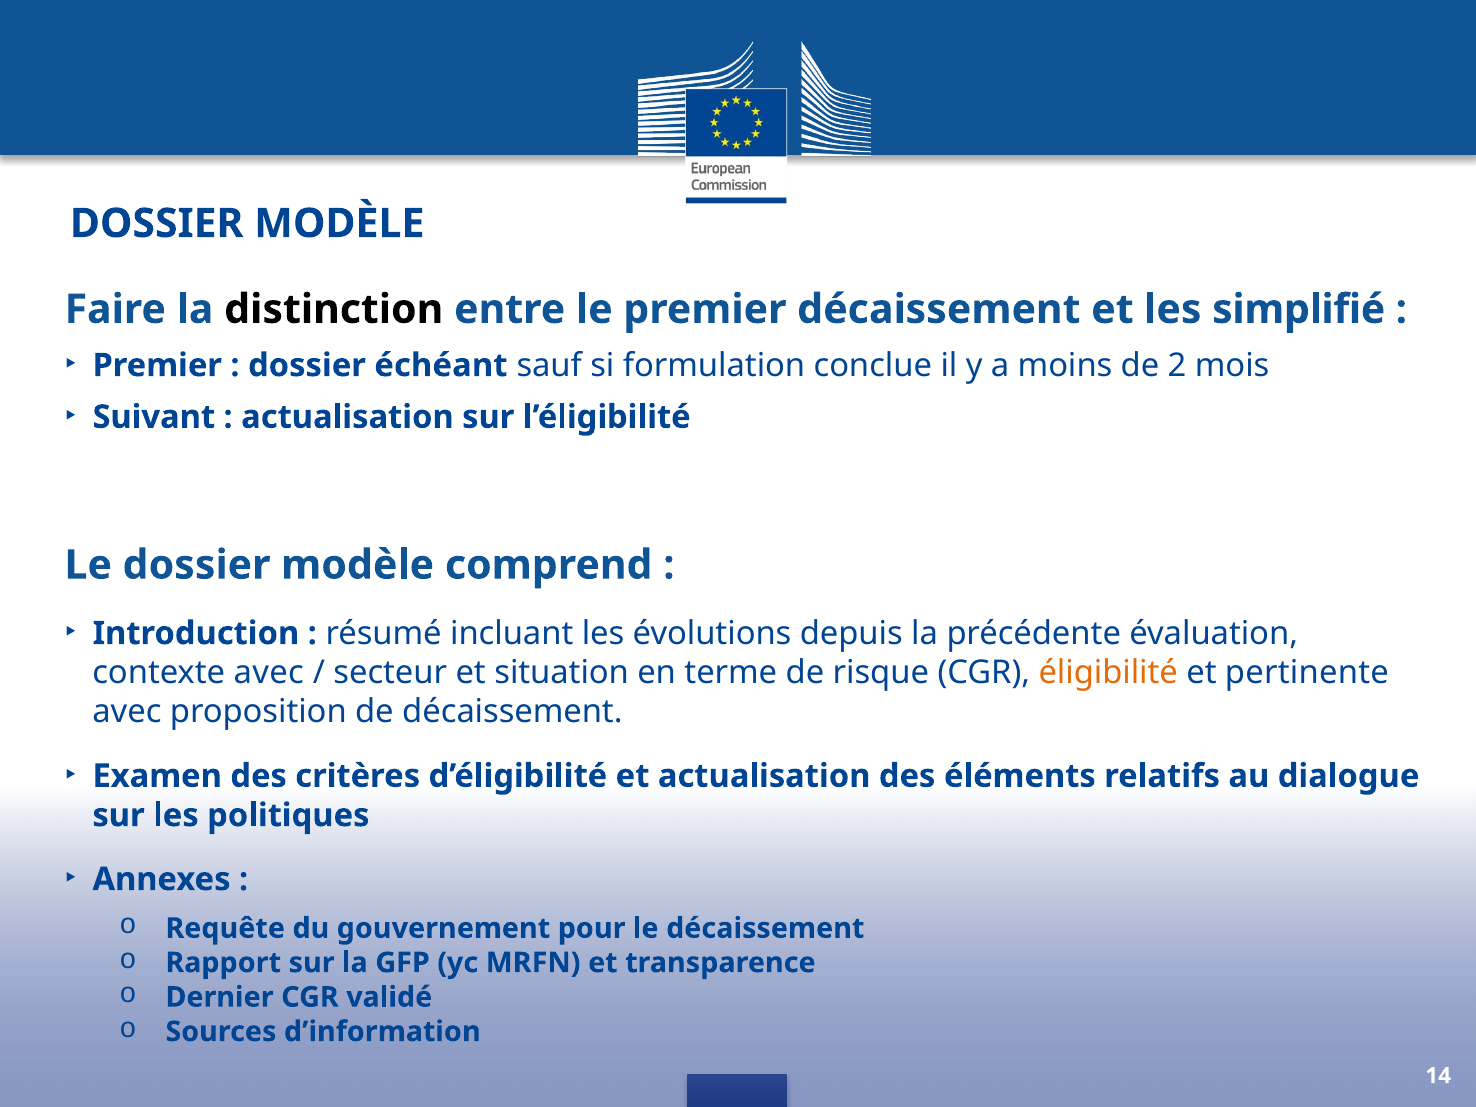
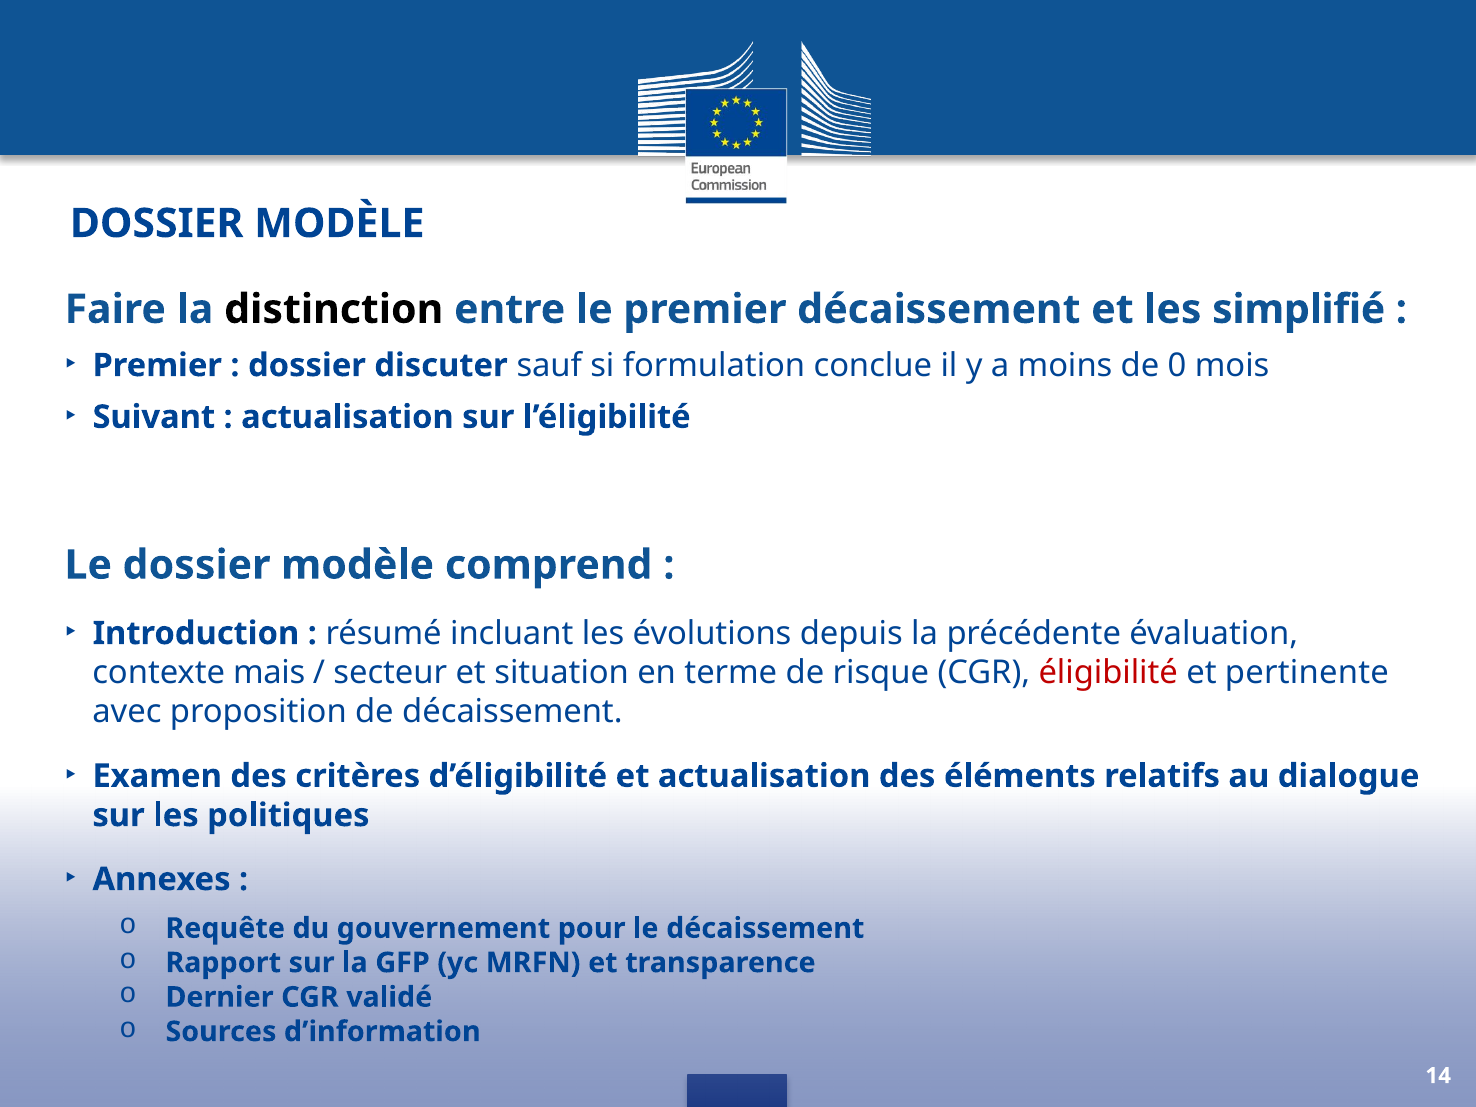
échéant: échéant -> discuter (441, 365)
2: 2 -> 0 (1177, 365)
contexte avec: avec -> mais (269, 673)
éligibilité colour: orange -> red (1108, 673)
